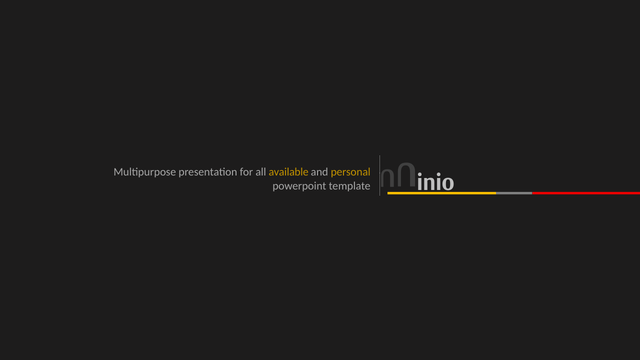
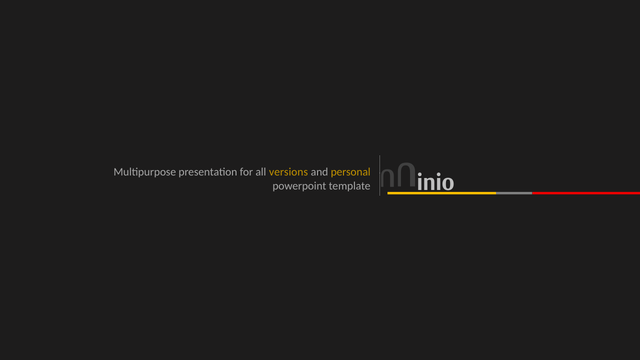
available: available -> versions (288, 172)
